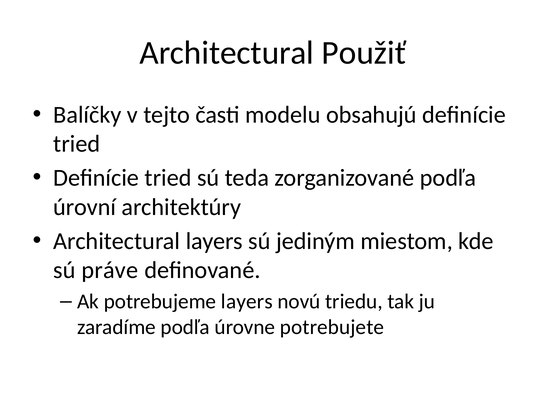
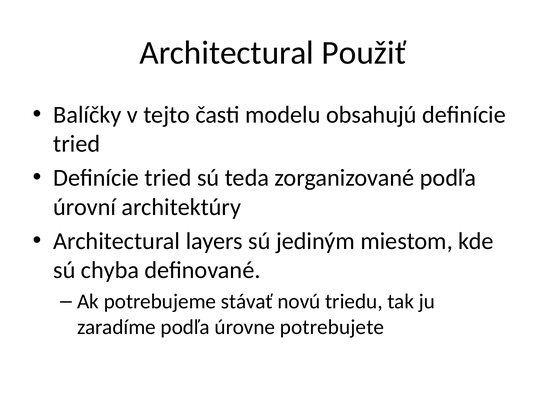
práve: práve -> chyba (110, 270)
potrebujeme layers: layers -> stávať (247, 301)
